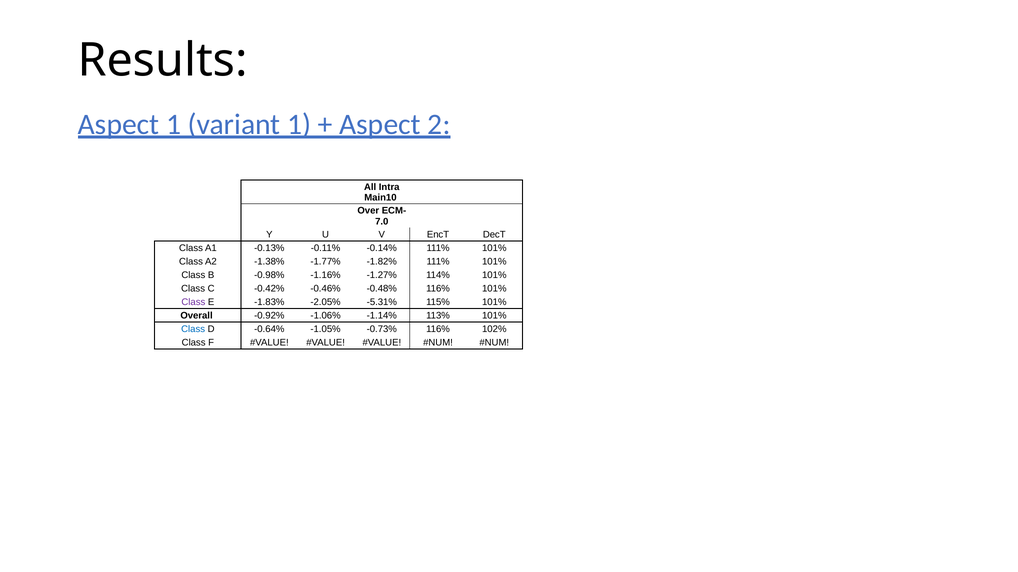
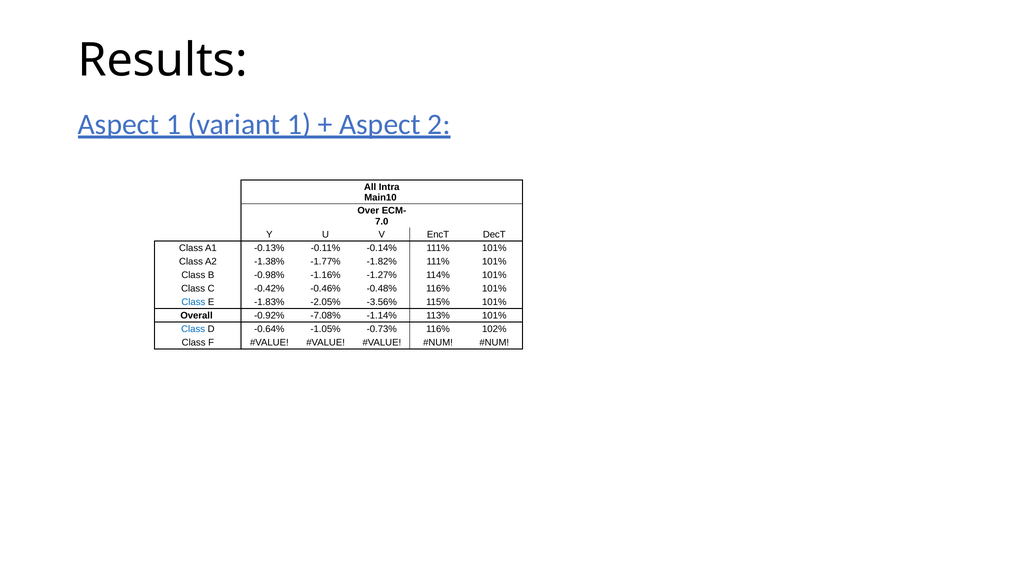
Class colour: purple -> blue (193, 303)
-5.31%: -5.31% -> -3.56% (382, 303)
-1.06%: -1.06% -> -7.08% (326, 316)
